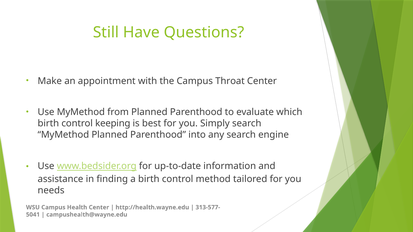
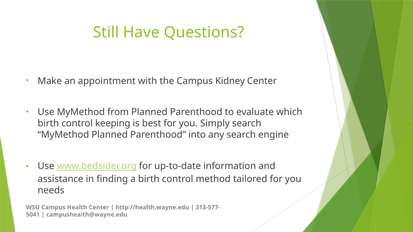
Throat: Throat -> Kidney (230, 81)
